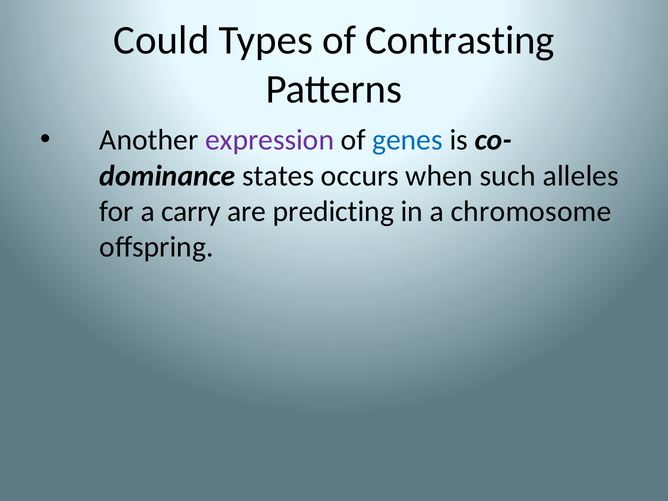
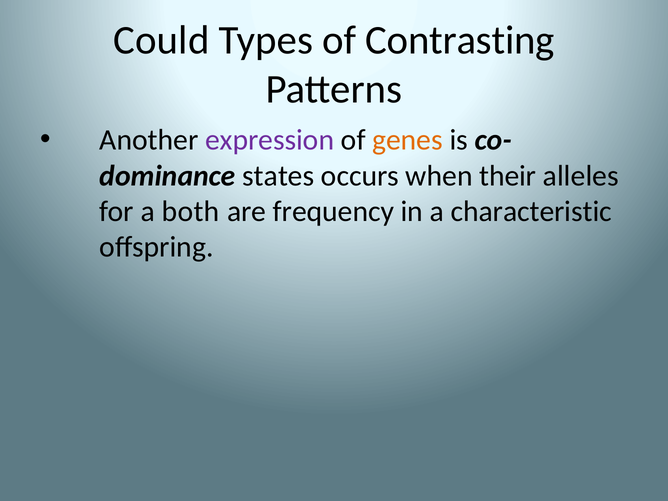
genes colour: blue -> orange (408, 140)
such: such -> their (508, 176)
carry: carry -> both (191, 211)
predicting: predicting -> frequency (333, 211)
chromosome: chromosome -> characteristic (531, 211)
